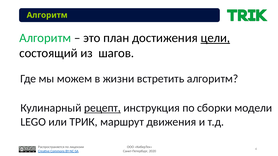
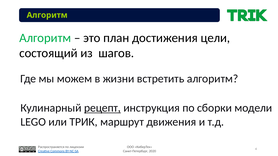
цели underline: present -> none (215, 38)
